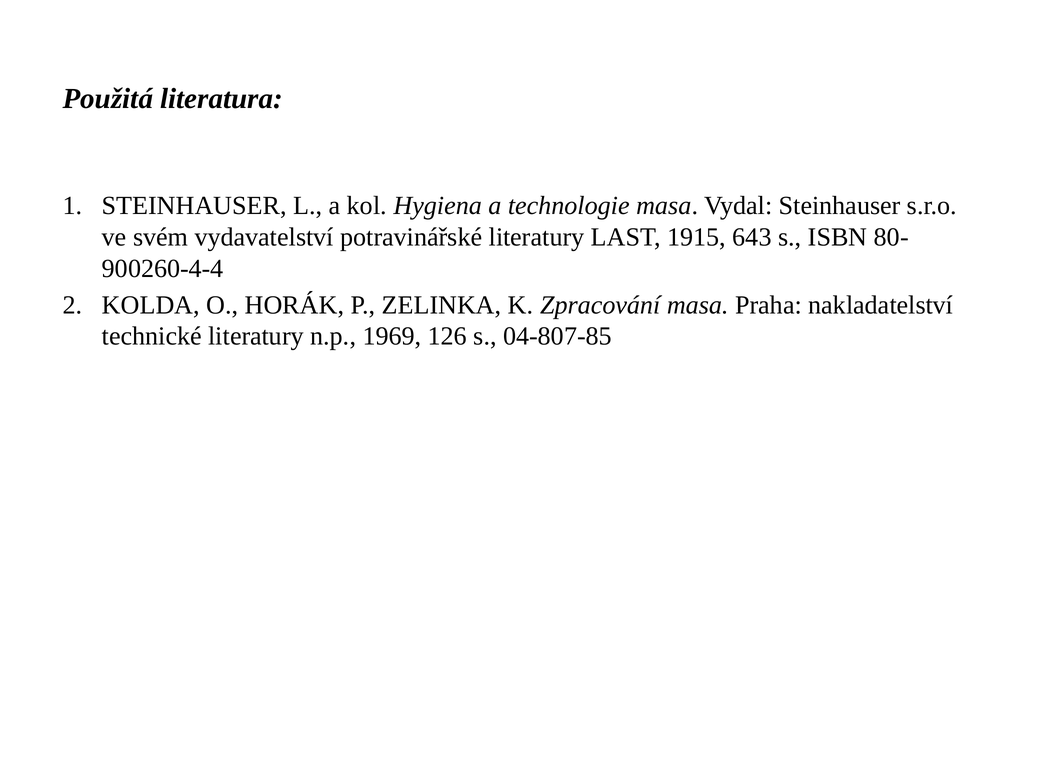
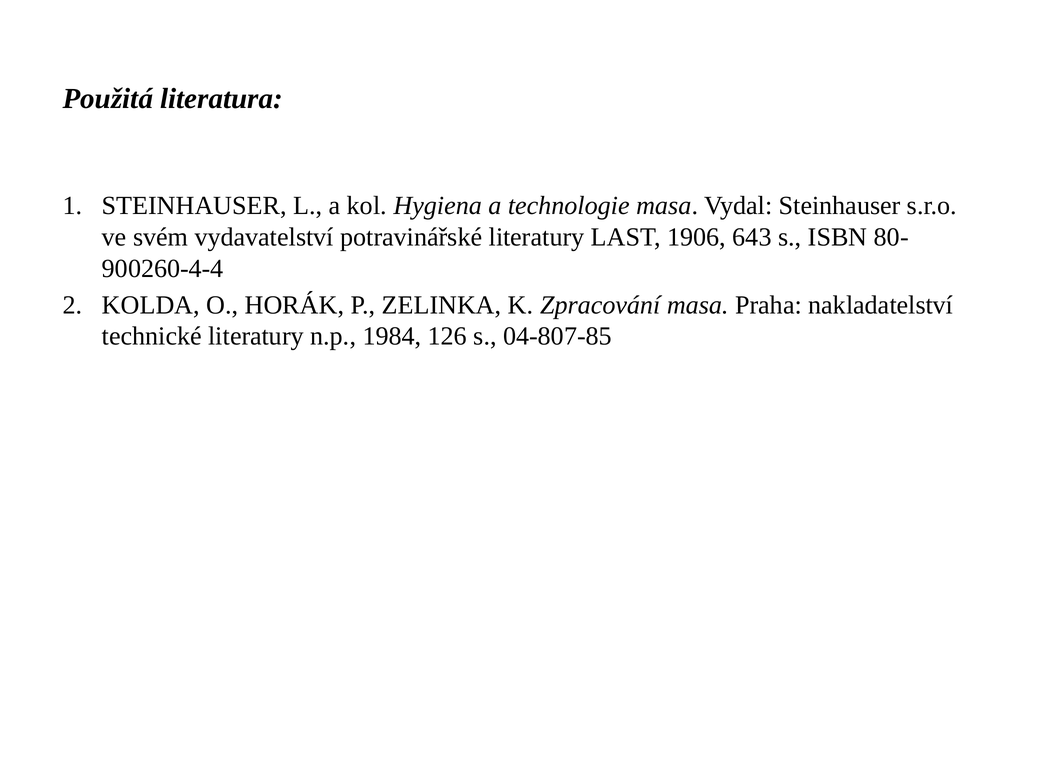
1915: 1915 -> 1906 (697, 237)
1969: 1969 -> 1984 (392, 336)
